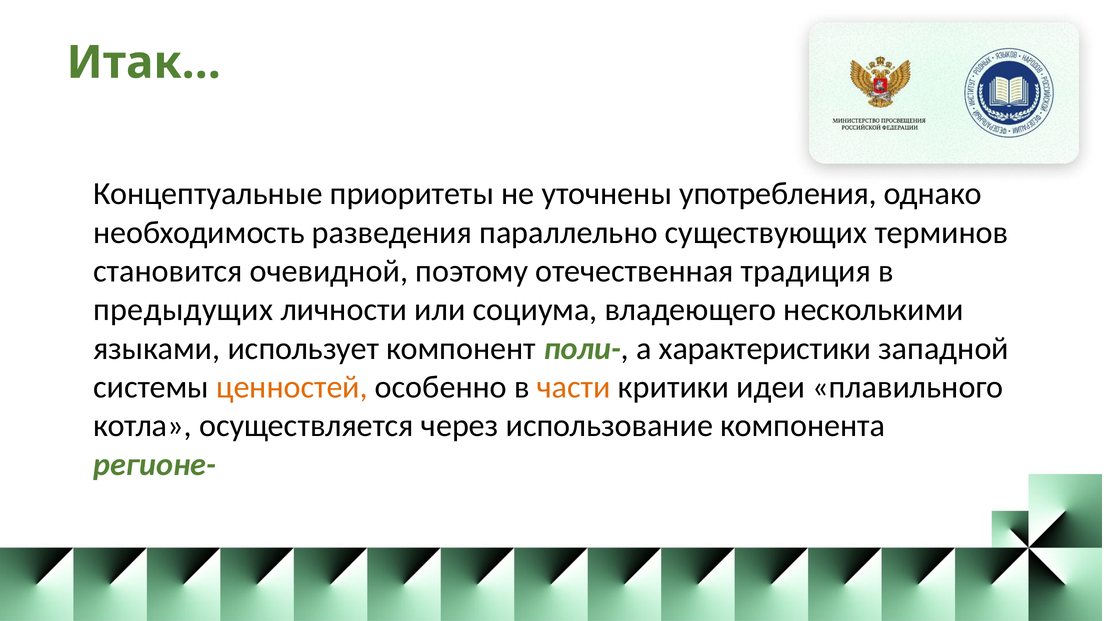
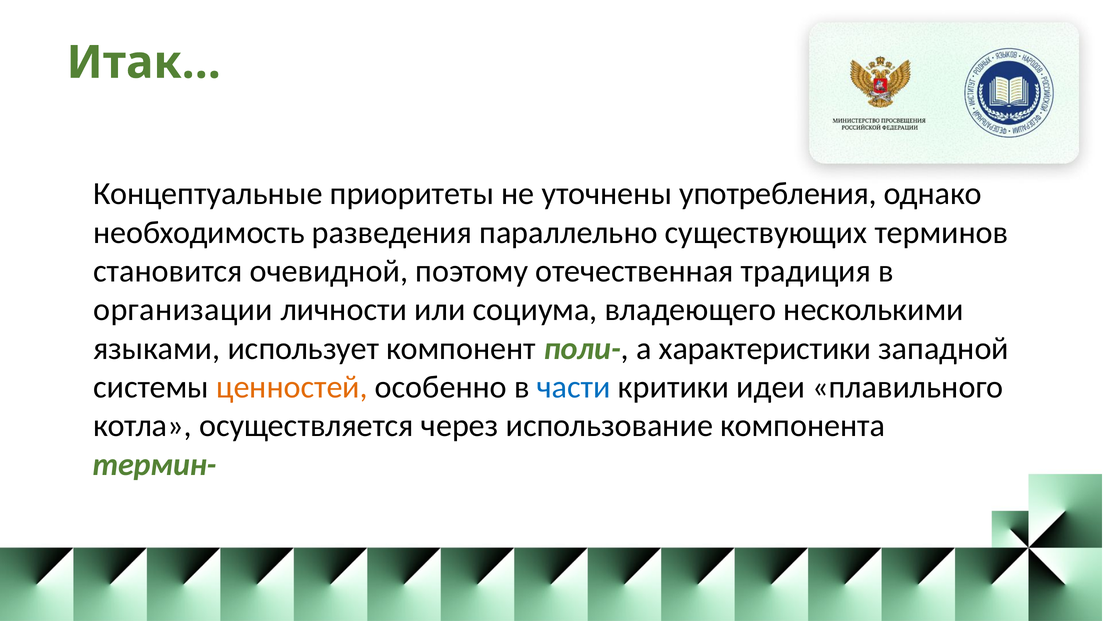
предыдущих: предыдущих -> организации (183, 310)
части colour: orange -> blue (574, 387)
регионе-: регионе- -> термин- (155, 464)
